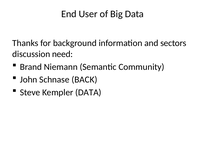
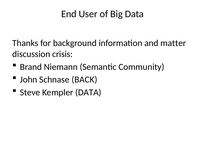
sectors: sectors -> matter (173, 43)
need: need -> crisis (62, 54)
